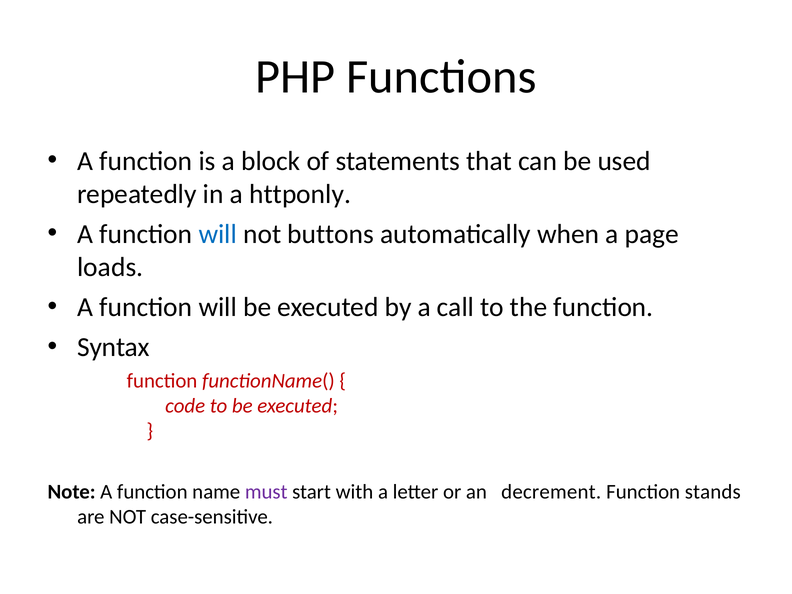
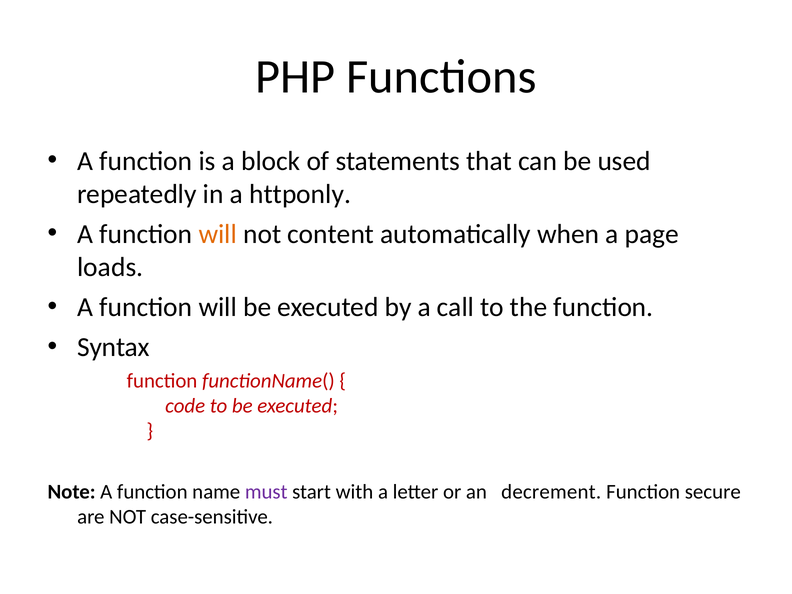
will colour: blue -> orange (218, 234)
buttons: buttons -> content (331, 234)
stands: stands -> secure (713, 492)
